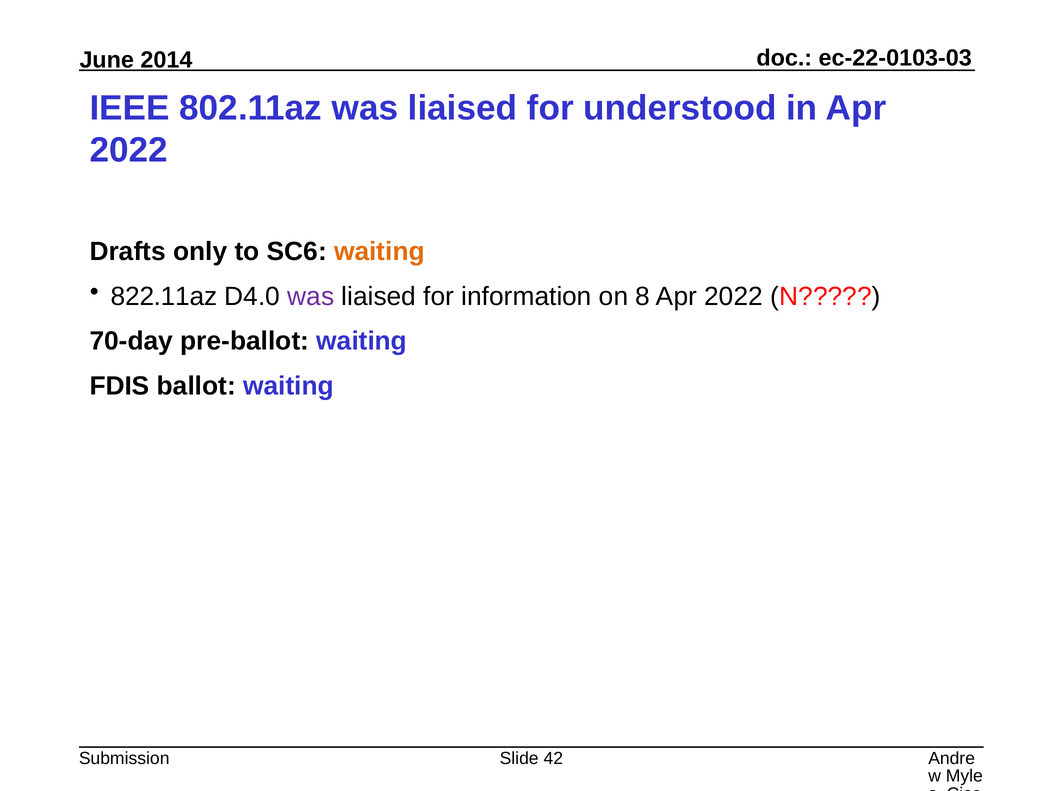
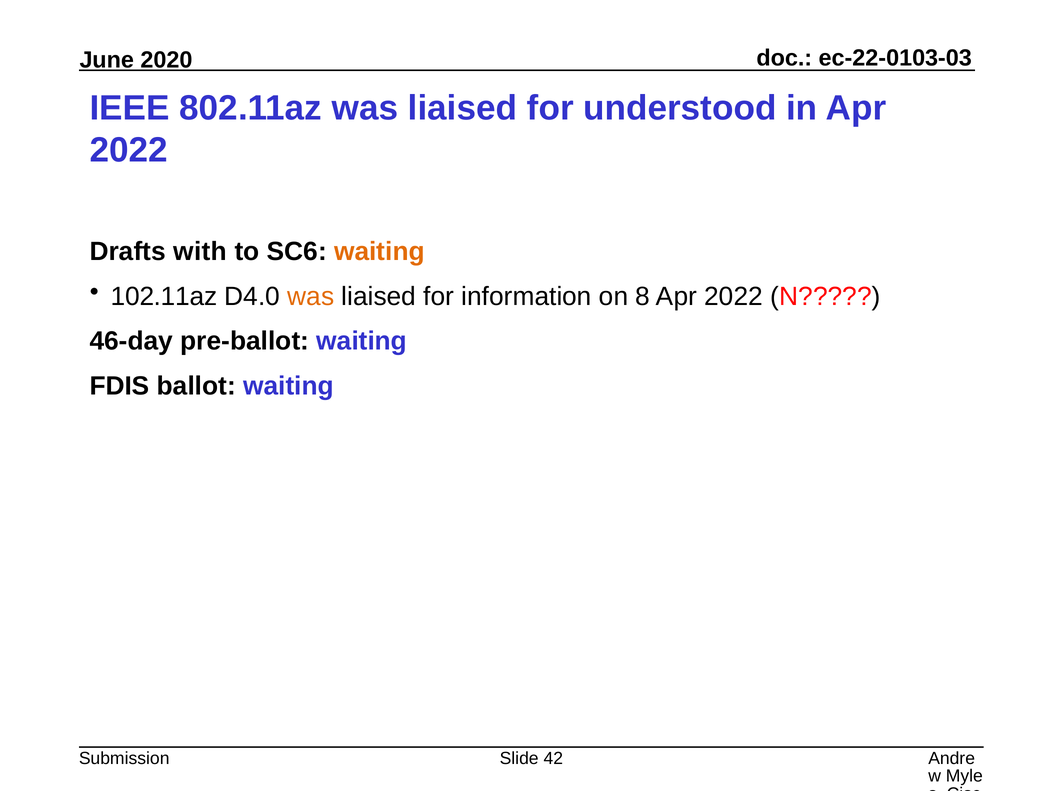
2014: 2014 -> 2020 (166, 60)
only: only -> with (200, 251)
822.11az: 822.11az -> 102.11az (164, 296)
was colour: purple -> orange (311, 296)
70-day: 70-day -> 46-day (131, 341)
